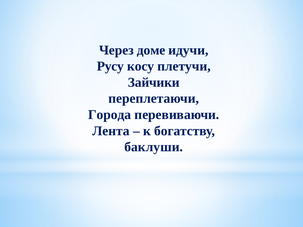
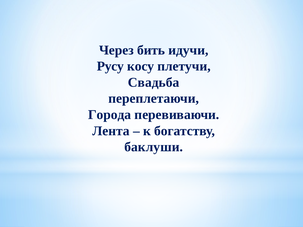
доме: доме -> бить (151, 50)
Зайчики: Зайчики -> Свадьба (154, 82)
